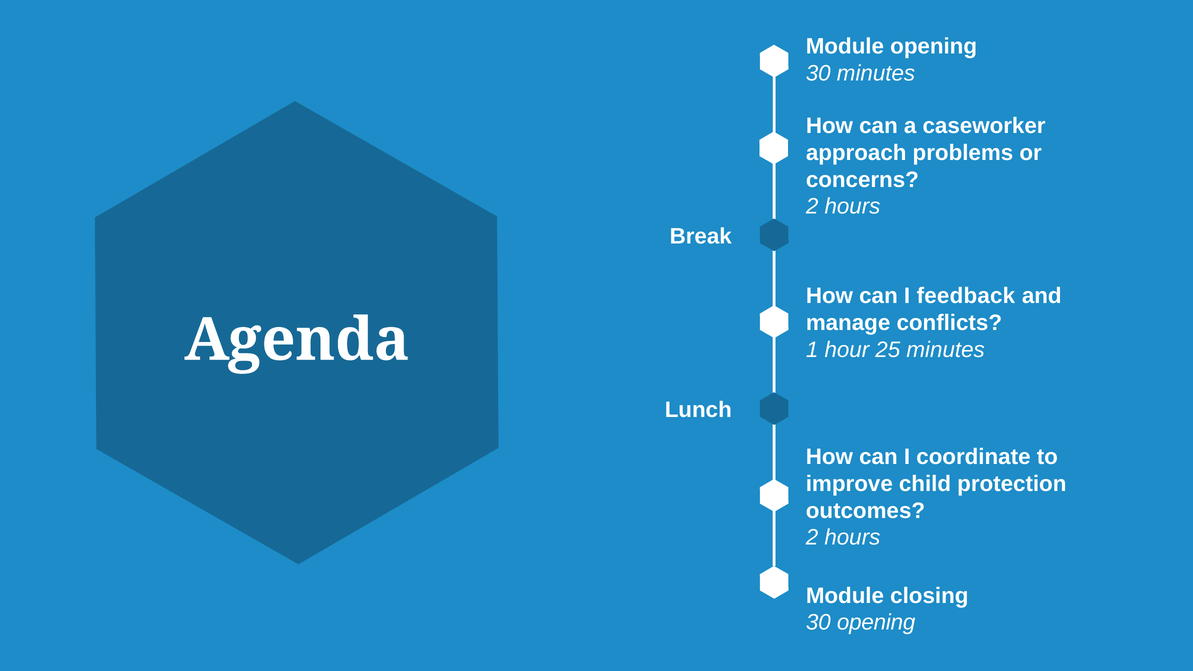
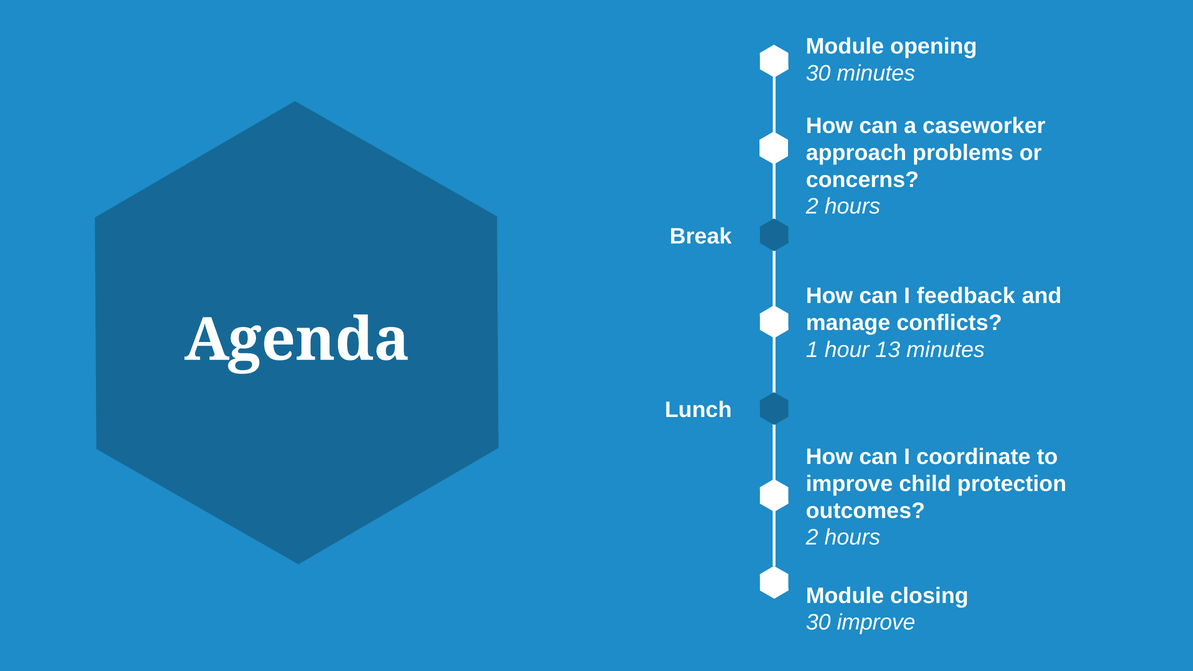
25: 25 -> 13 (888, 350)
30 opening: opening -> improve (876, 623)
